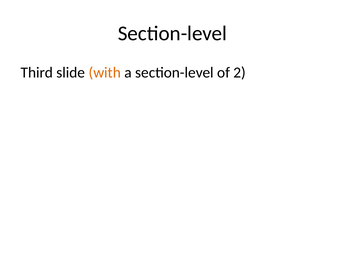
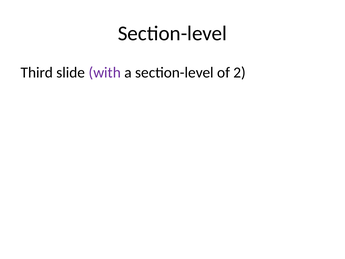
with colour: orange -> purple (105, 72)
